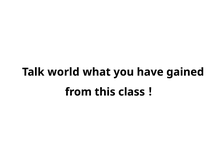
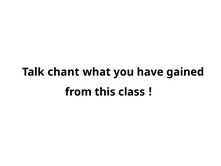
world: world -> chant (63, 72)
